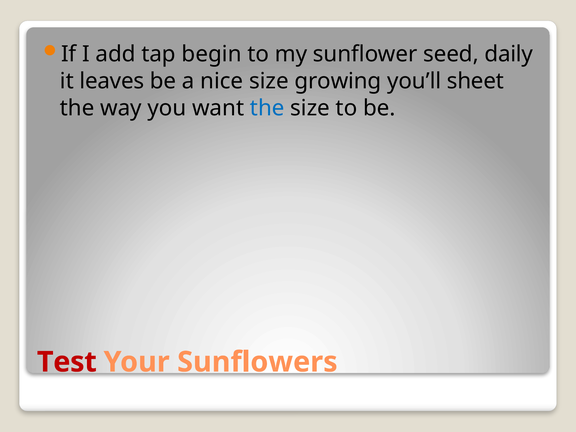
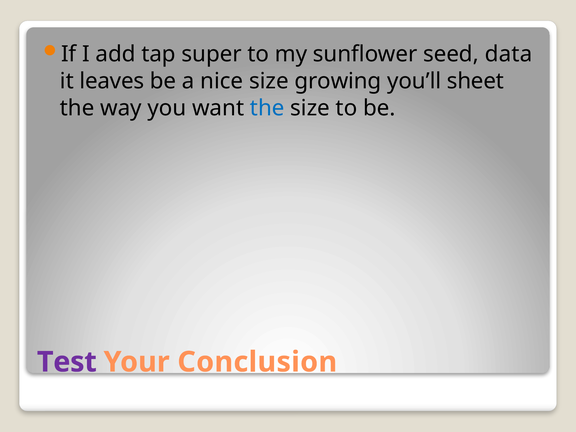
begin: begin -> super (212, 54)
daily: daily -> data (509, 54)
Test colour: red -> purple (67, 362)
Sunflowers: Sunflowers -> Conclusion (257, 362)
